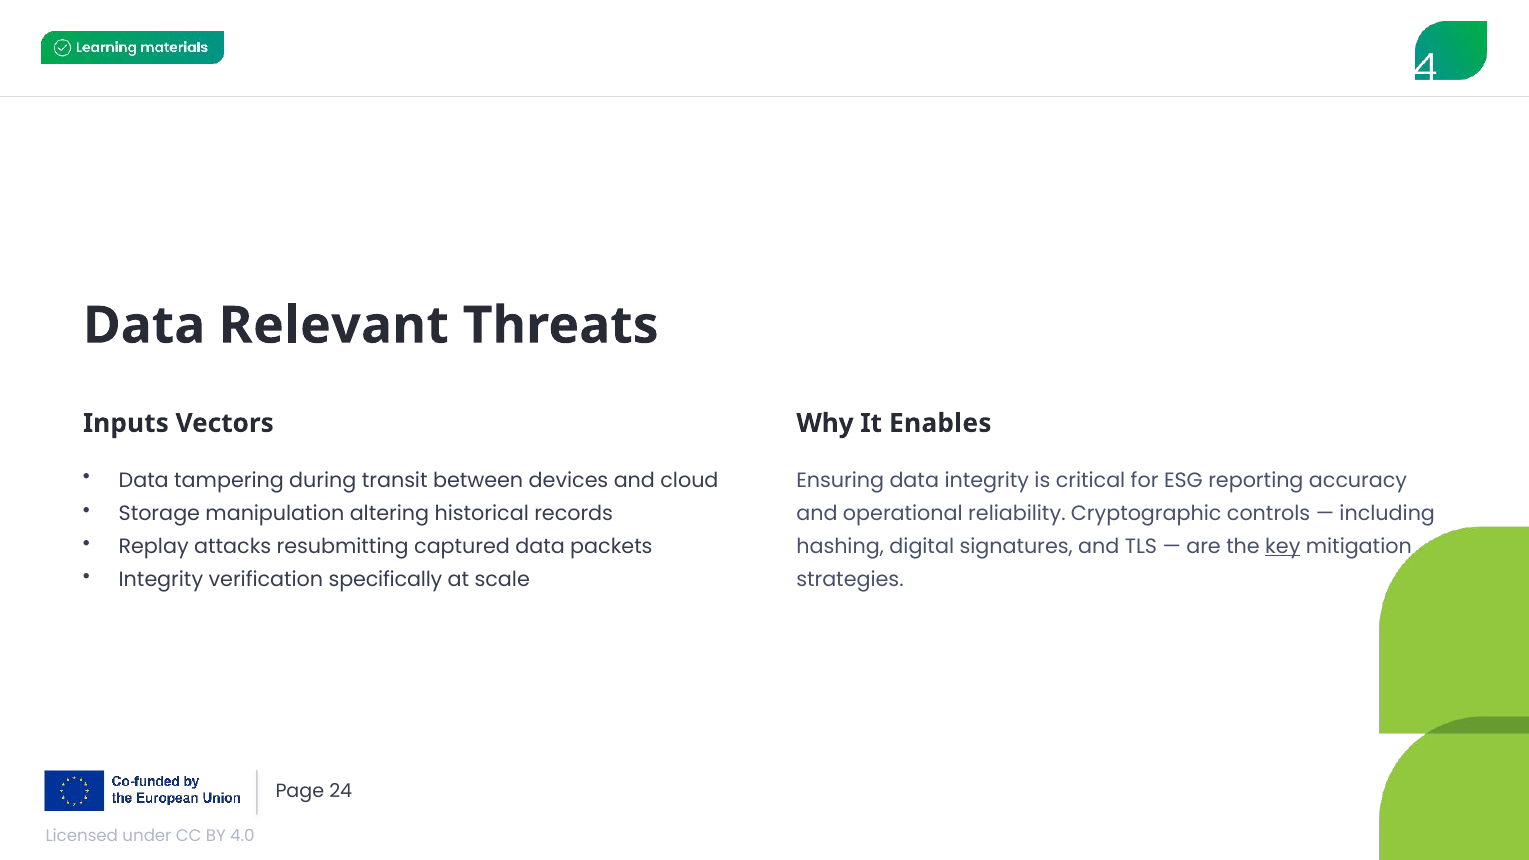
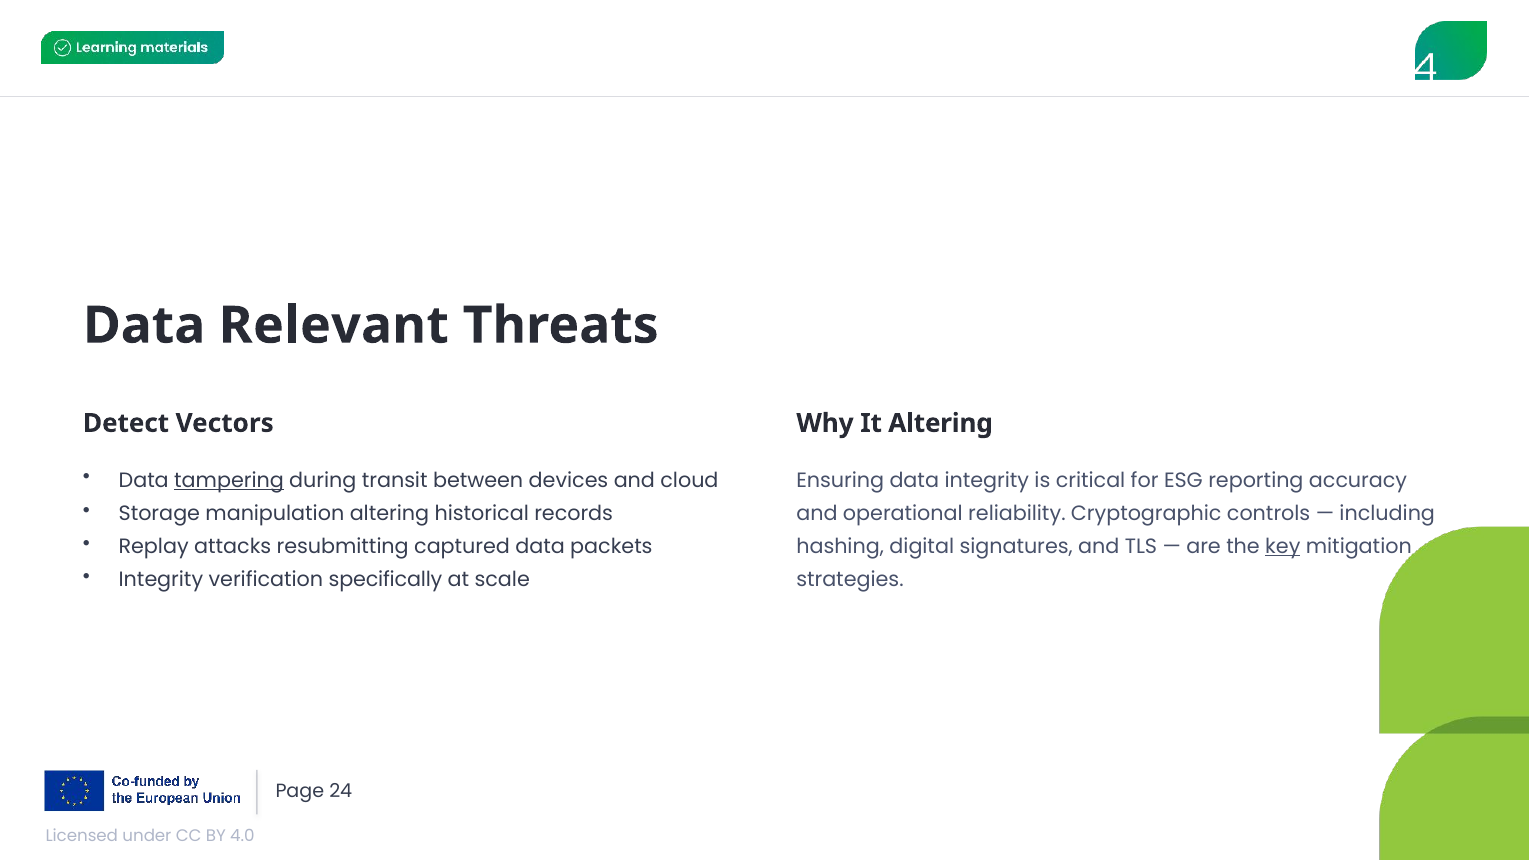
Inputs: Inputs -> Detect (126, 423)
It Enables: Enables -> Altering (941, 423)
tampering underline: none -> present (229, 481)
